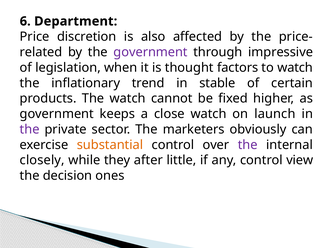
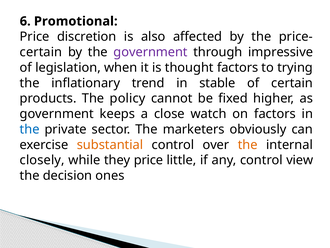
Department: Department -> Promotional (76, 21)
related: related -> certain (41, 52)
to watch: watch -> trying (295, 67)
The watch: watch -> policy (128, 98)
on launch: launch -> factors (275, 114)
the colour: purple -> blue (30, 129)
the colour: purple -> orange (248, 144)
they after: after -> price (148, 160)
